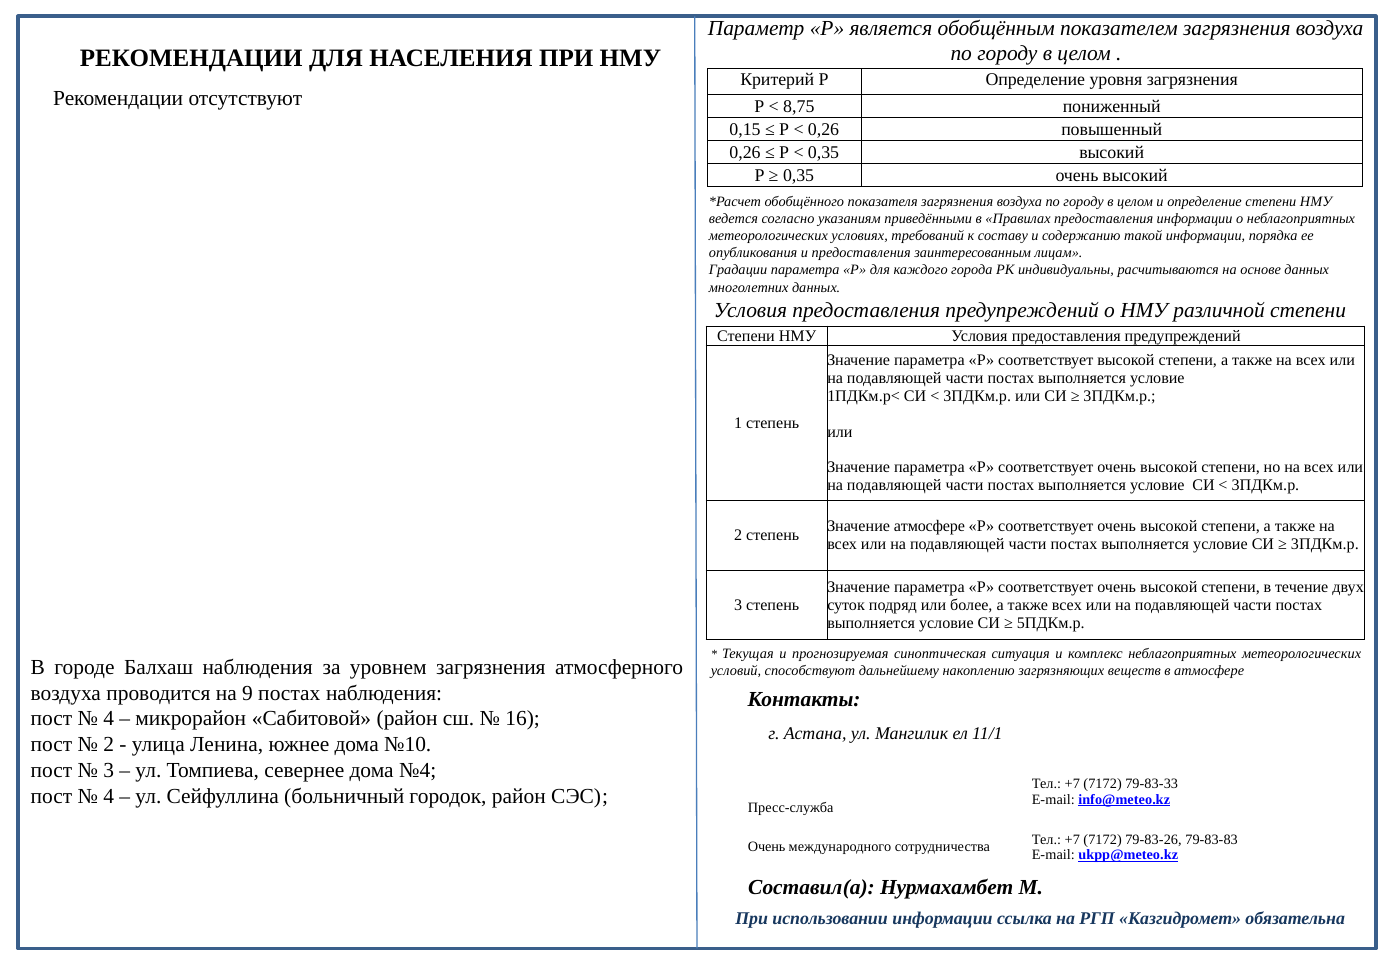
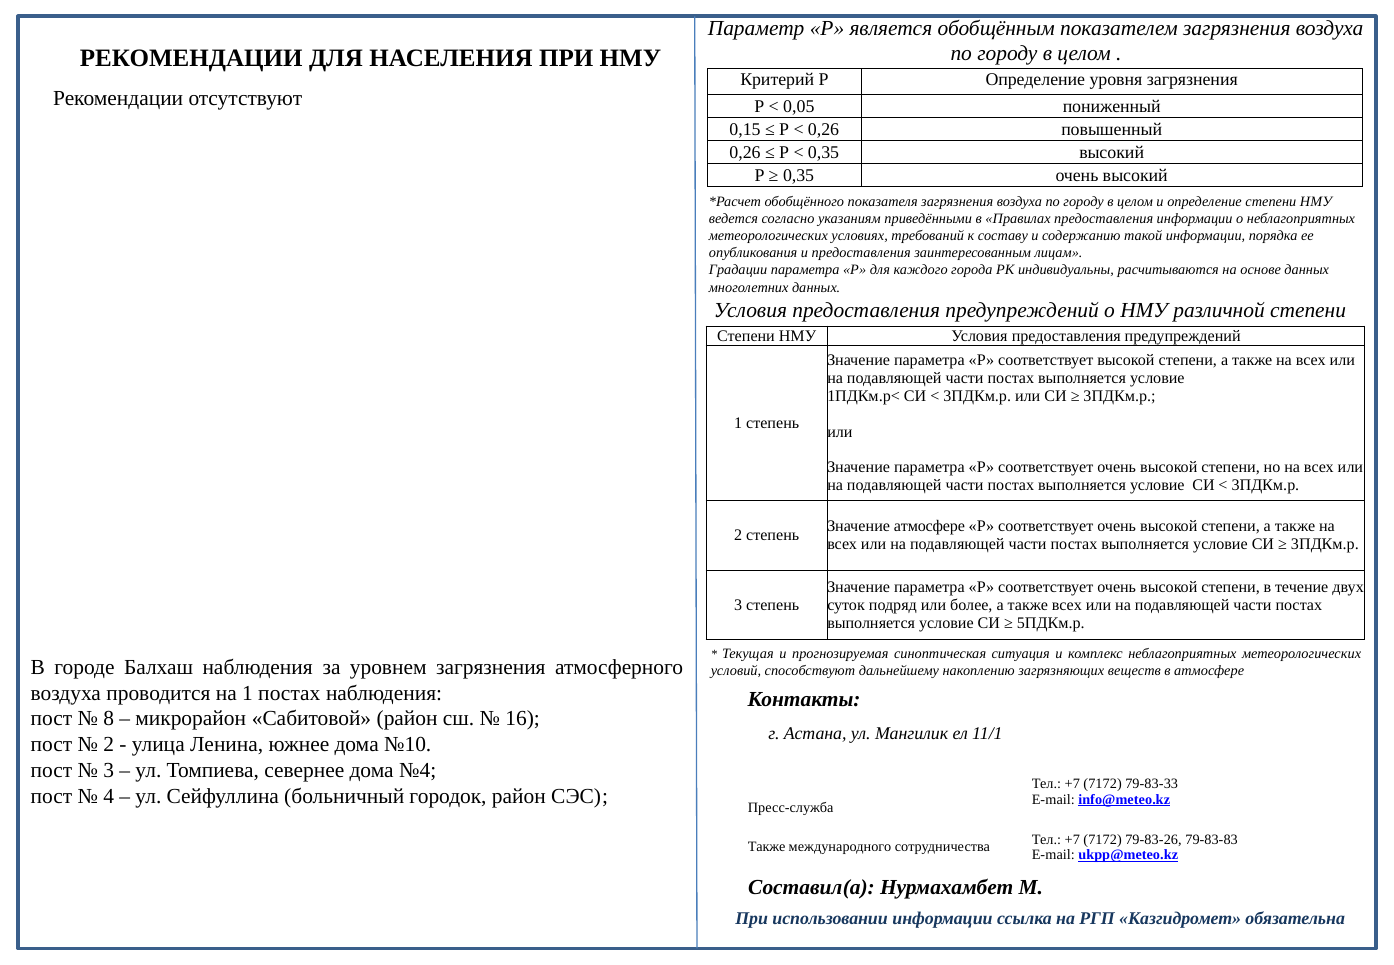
8,75: 8,75 -> 0,05 (799, 106)
на 9: 9 -> 1 (248, 693)
4: 4 -> 8 (109, 719)
Очень: Очень -> Также (767, 847)
